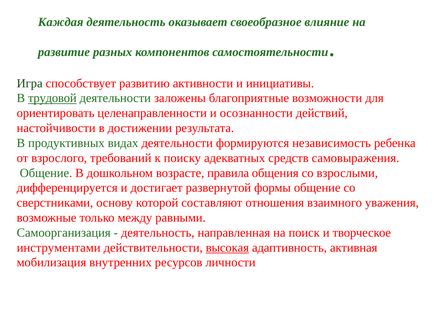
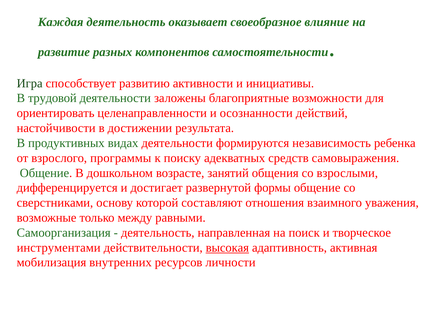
трудовой underline: present -> none (52, 98)
требований: требований -> программы (121, 158)
правила: правила -> занятий (228, 173)
